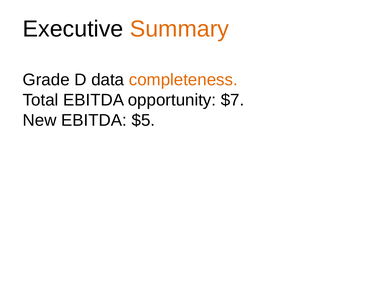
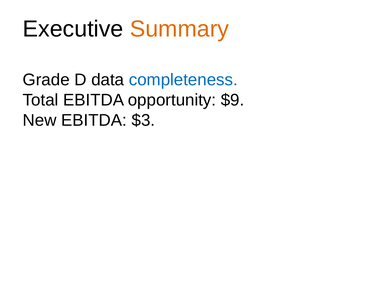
completeness colour: orange -> blue (183, 80)
$7: $7 -> $9 (233, 100)
$5: $5 -> $3 (143, 120)
